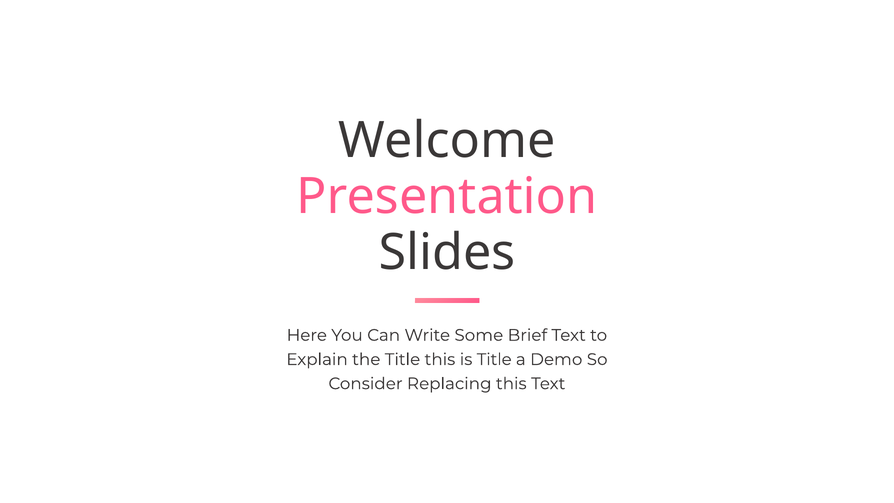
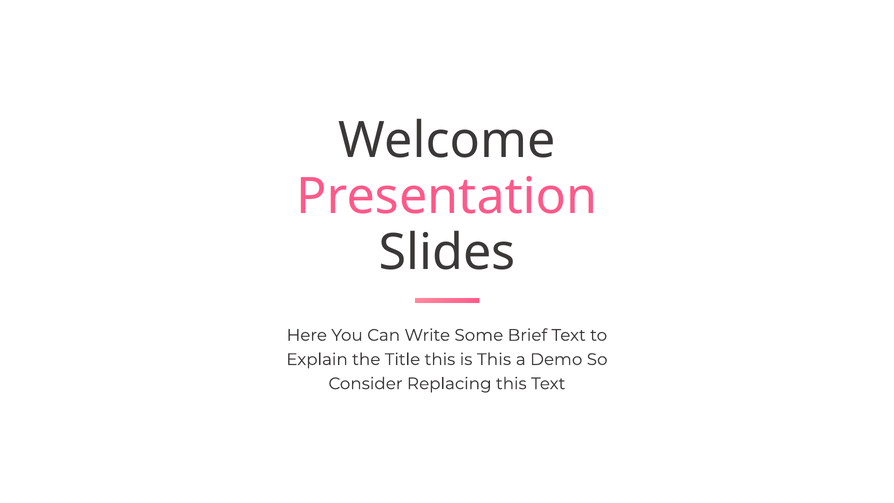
is Title: Title -> This (494, 359)
